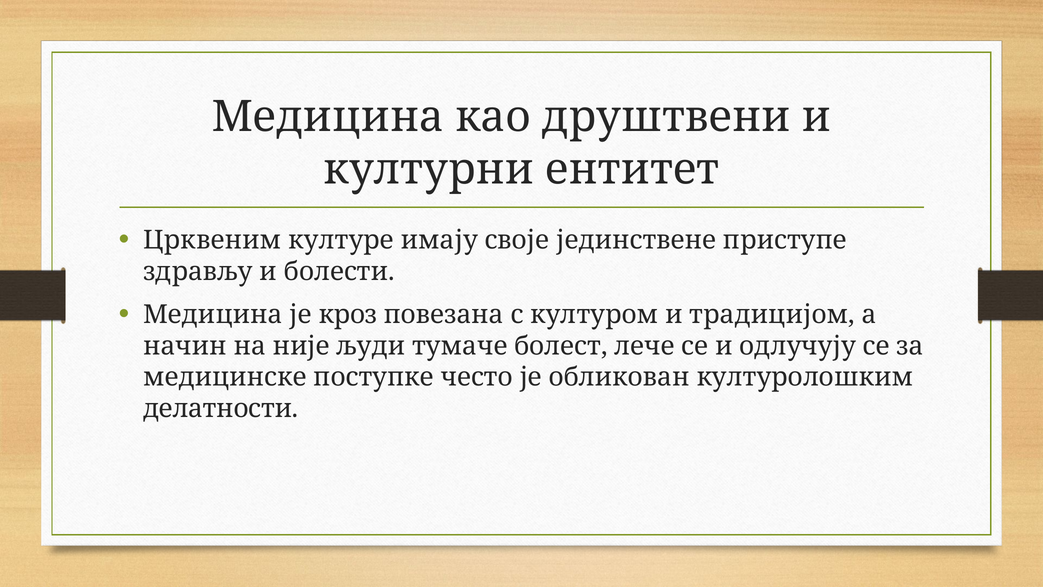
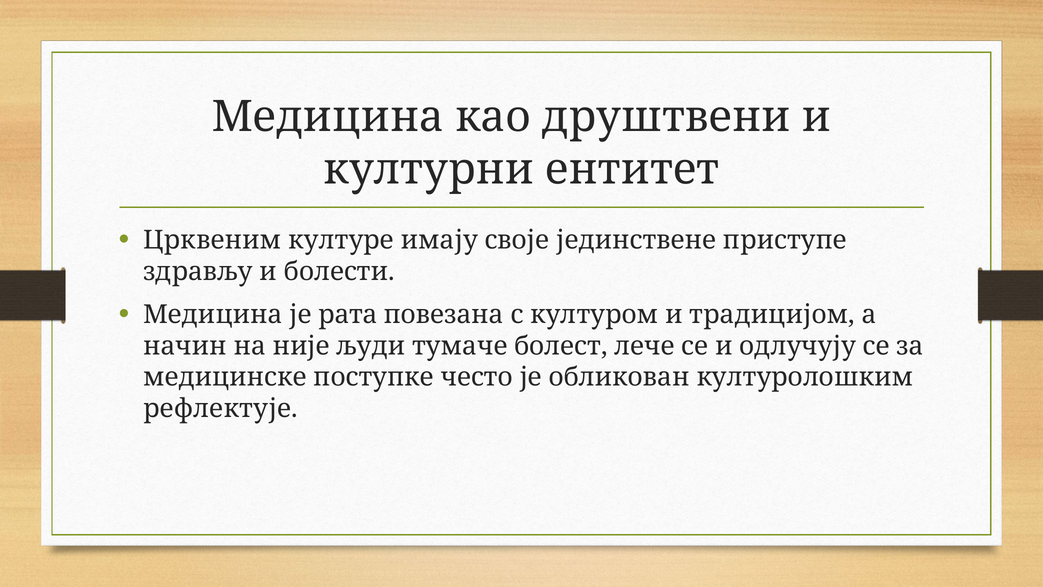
кроз: кроз -> рата (348, 314)
делатности: делатности -> рефлектује (220, 408)
